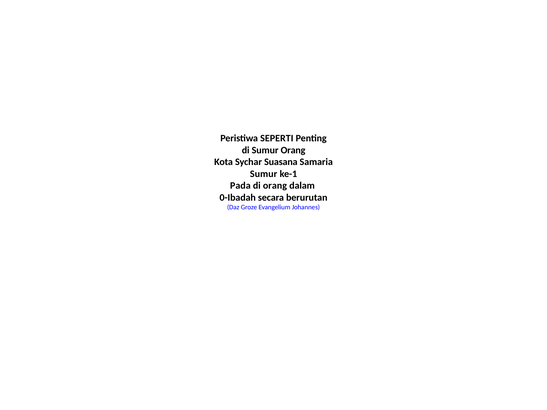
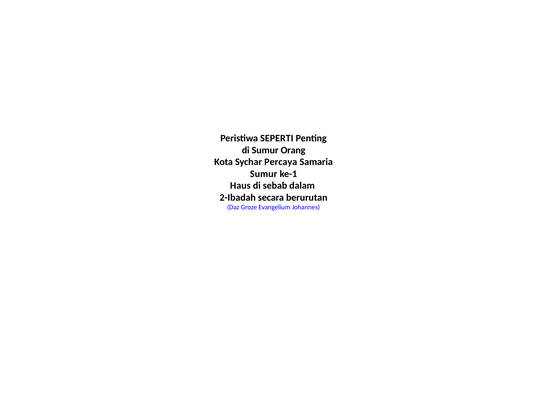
Suasana: Suasana -> Percaya (281, 162)
Pada: Pada -> Haus (240, 186)
di orang: orang -> sebab (275, 186)
0-Ibadah: 0-Ibadah -> 2-Ibadah (238, 198)
